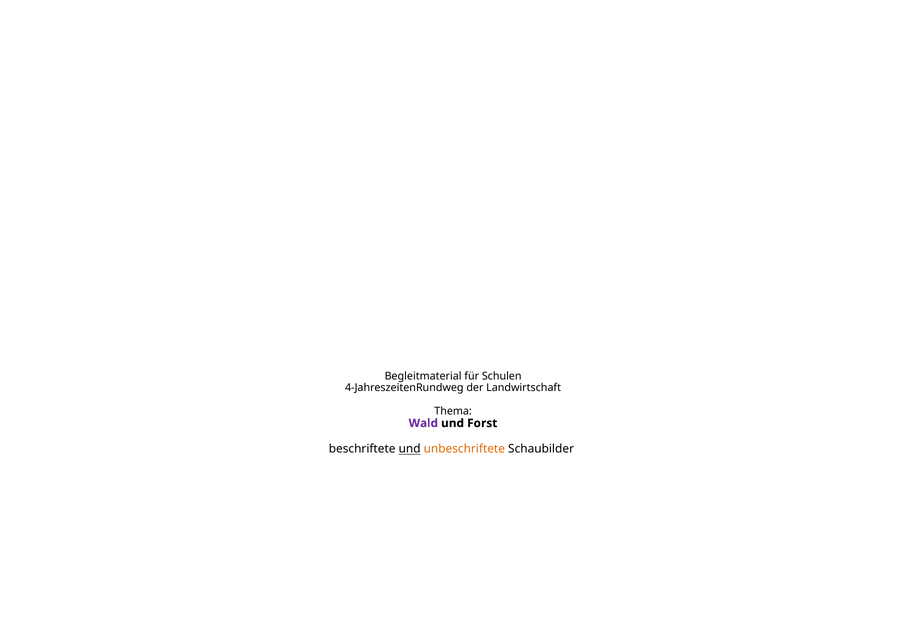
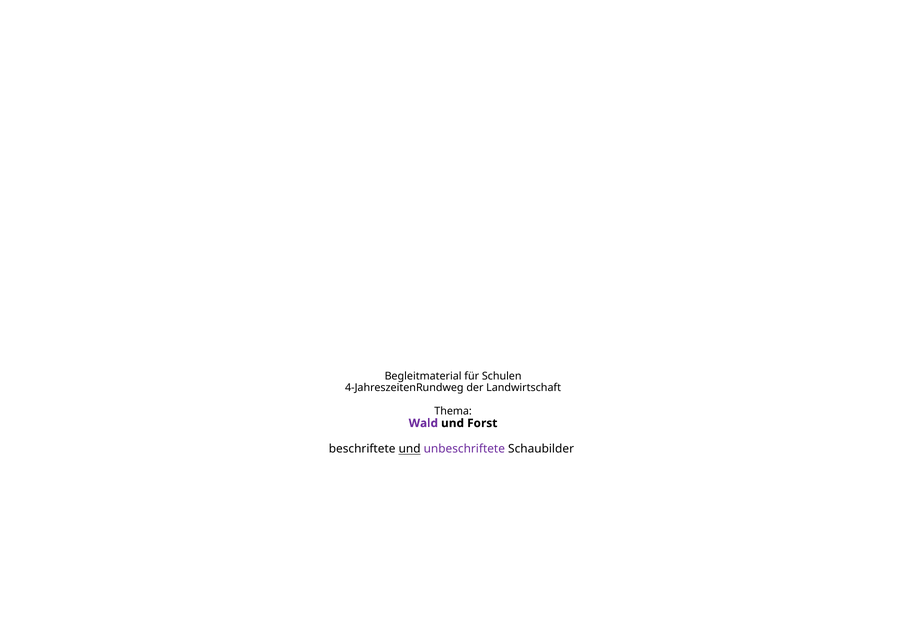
unbeschriftete colour: orange -> purple (464, 449)
